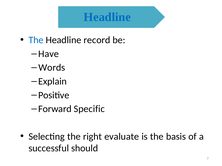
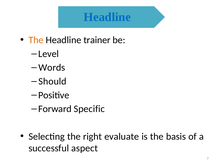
The colour: blue -> orange (36, 40)
record: record -> trainer (97, 40)
Have: Have -> Level (49, 54)
Explain: Explain -> Should (52, 82)
should: should -> aspect (85, 149)
